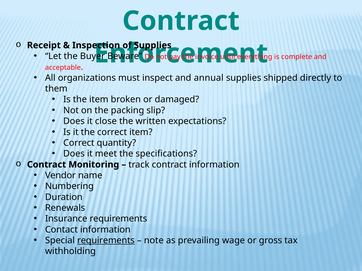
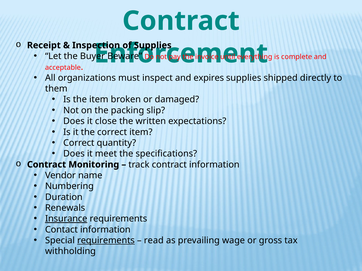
annual: annual -> expires (209, 78)
Insurance underline: none -> present (66, 219)
note: note -> read (154, 241)
